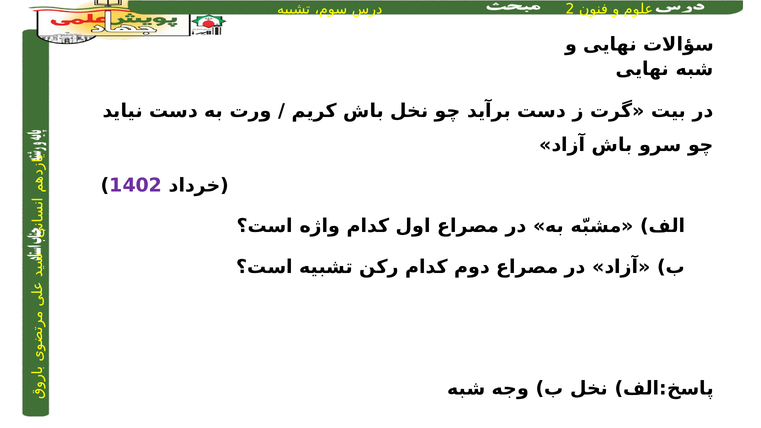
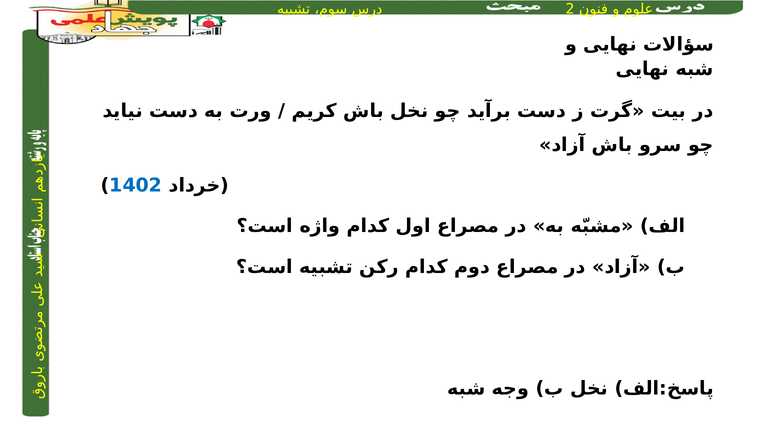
1402 colour: purple -> blue (136, 186)
